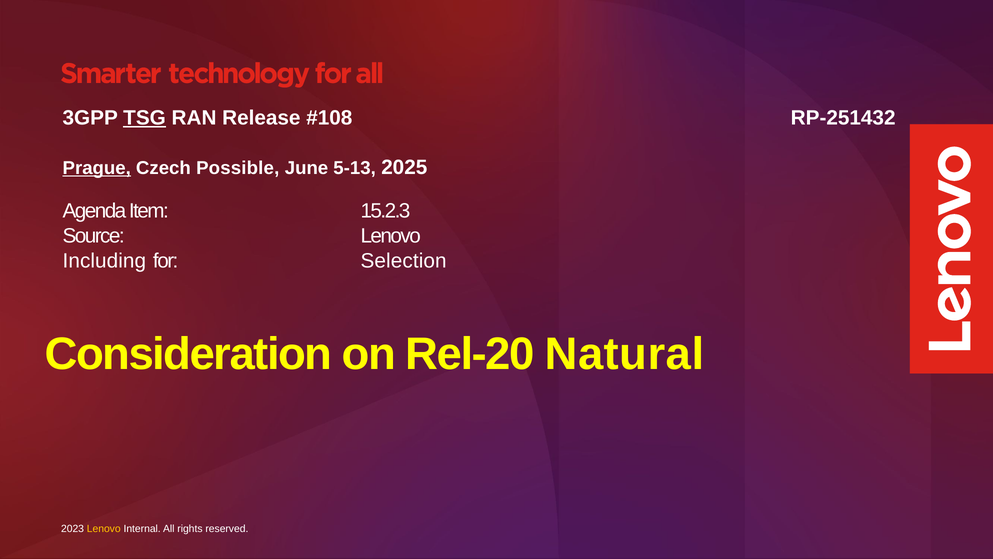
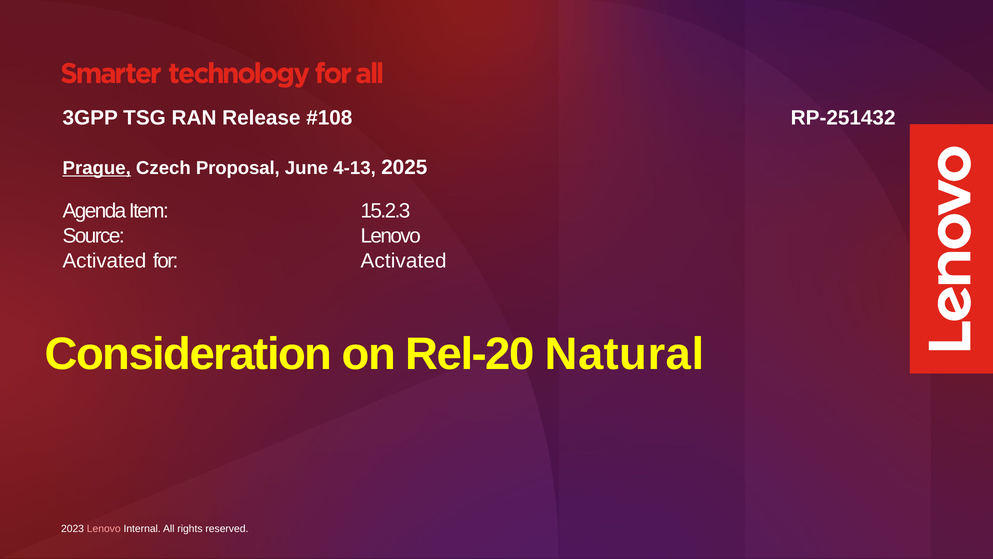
TSG underline: present -> none (144, 118)
Possible: Possible -> Proposal (238, 168)
5-13: 5-13 -> 4-13 (355, 168)
Including: Including -> Activated (104, 261)
for Selection: Selection -> Activated (404, 261)
Lenovo colour: yellow -> pink (104, 528)
